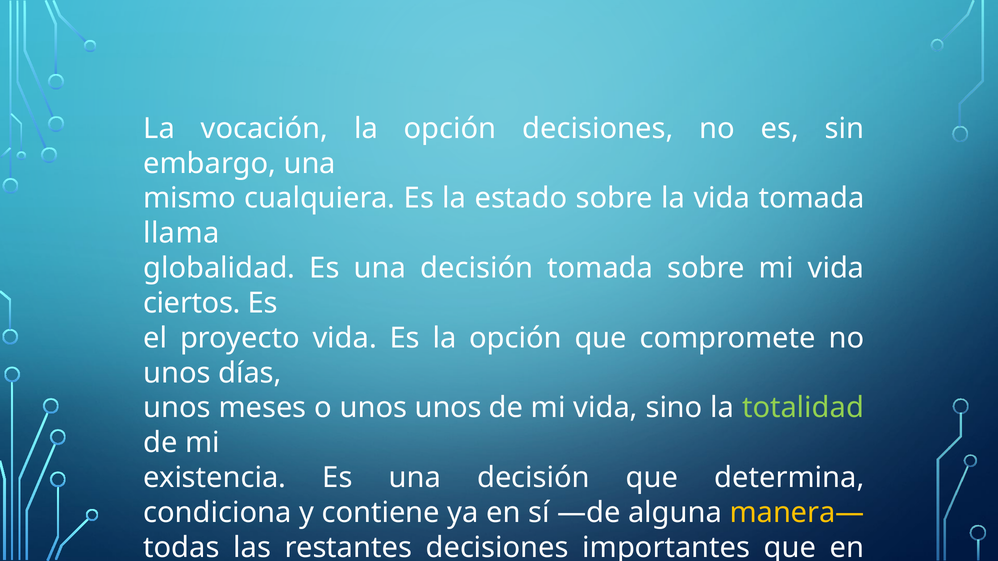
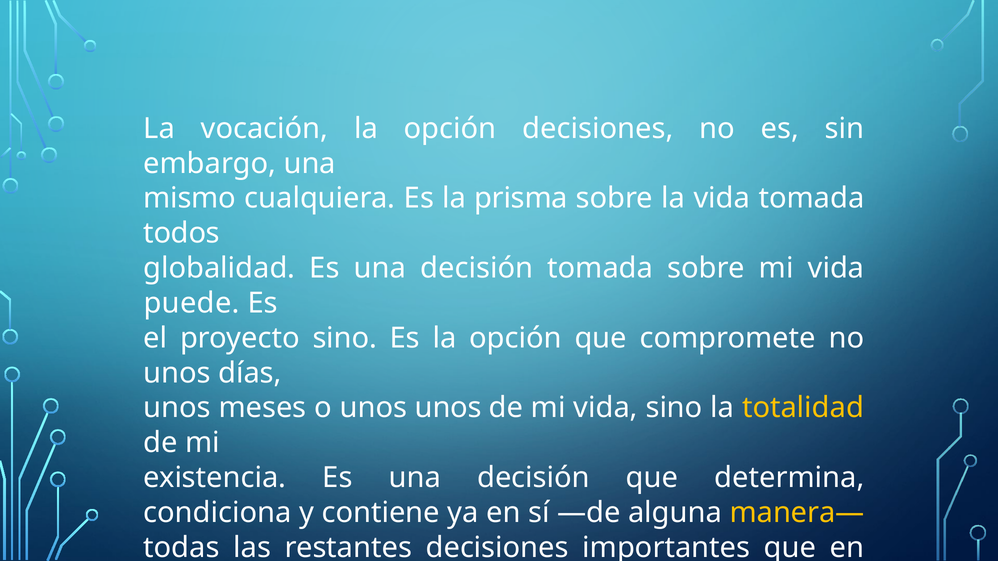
estado: estado -> prisma (521, 198)
llama: llama -> todos (182, 233)
ciertos: ciertos -> puede (192, 303)
proyecto vida: vida -> sino (345, 338)
totalidad colour: light green -> yellow (803, 408)
